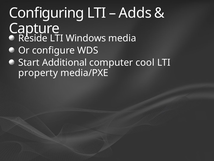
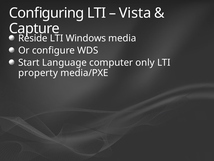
Adds: Adds -> Vista (135, 13)
Additional: Additional -> Language (64, 62)
cool: cool -> only (145, 62)
